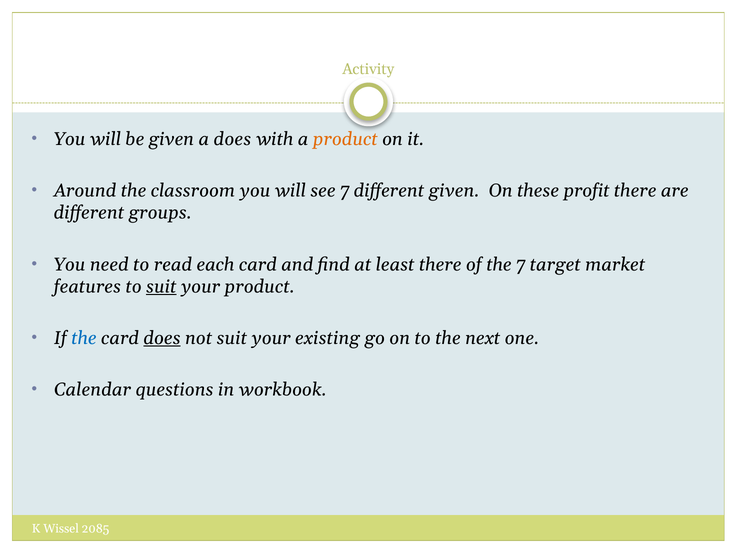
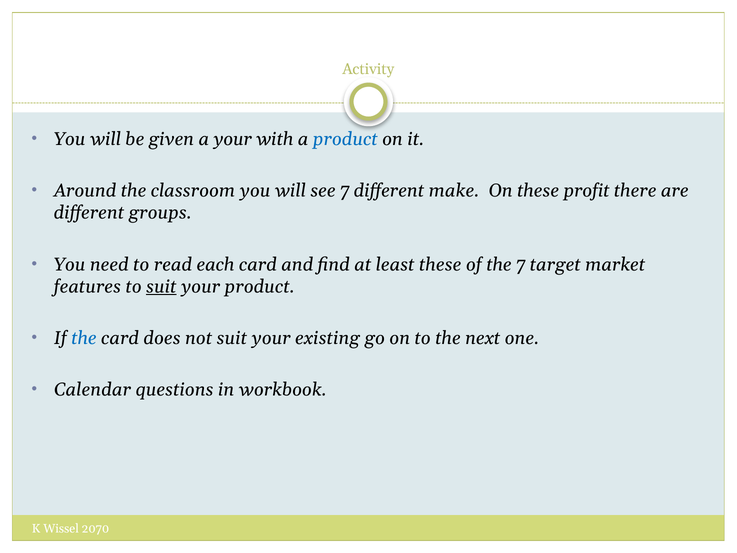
a does: does -> your (233, 139)
product colour: orange -> blue (345, 139)
different given: given -> make (454, 191)
least there: there -> these (440, 264)
does underline: present -> none (162, 338)
2085: 2085 -> 2070 (95, 529)
